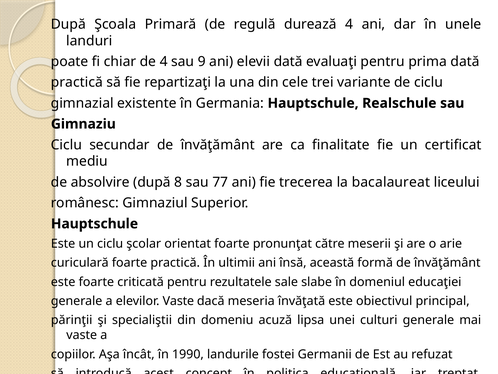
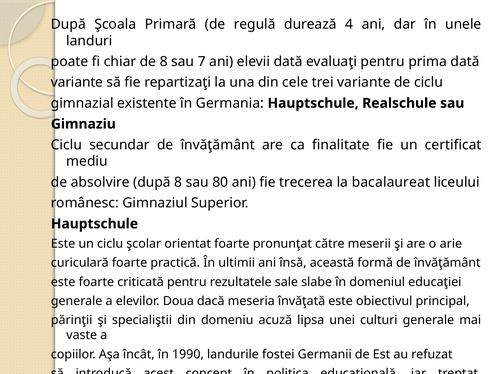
de 4: 4 -> 8 (164, 62)
9: 9 -> 7 (202, 62)
practică: practică -> variante (77, 82)
77: 77 -> 80 (220, 182)
elevilor Vaste: Vaste -> Doua (178, 301)
